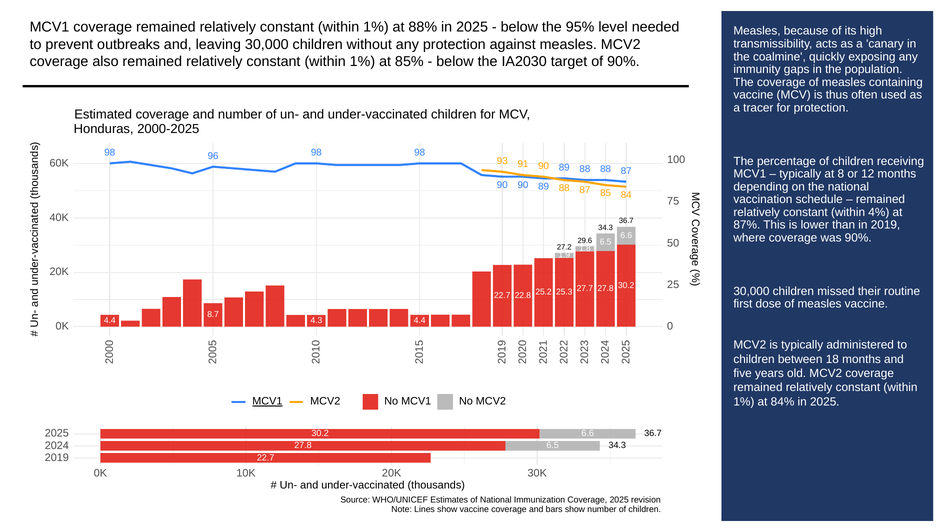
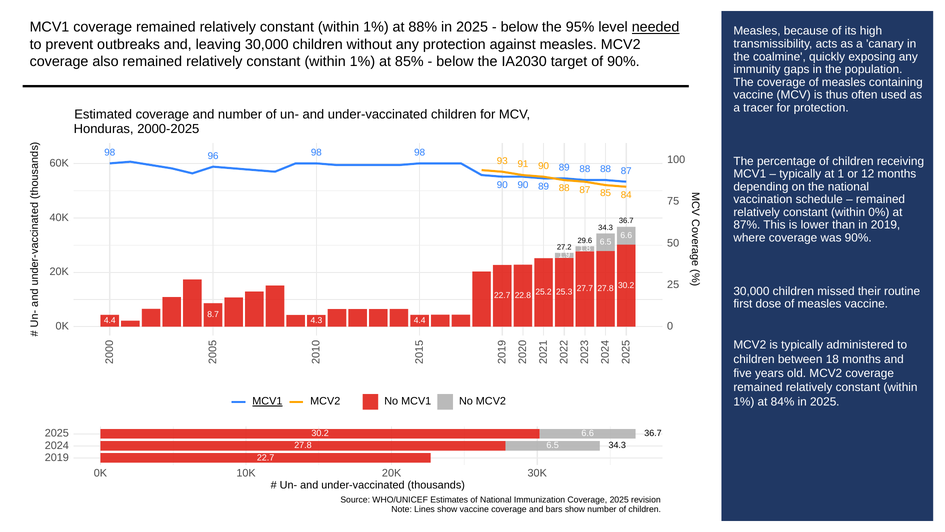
needed underline: none -> present (656, 27)
at 8: 8 -> 1 (841, 174)
4%: 4% -> 0% (879, 212)
